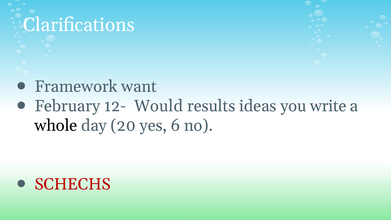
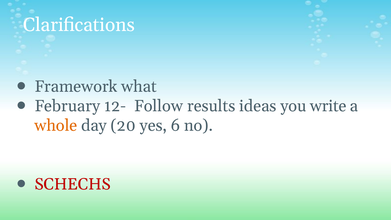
want: want -> what (139, 86)
Would: Would -> Follow (159, 106)
whole colour: black -> orange (56, 126)
